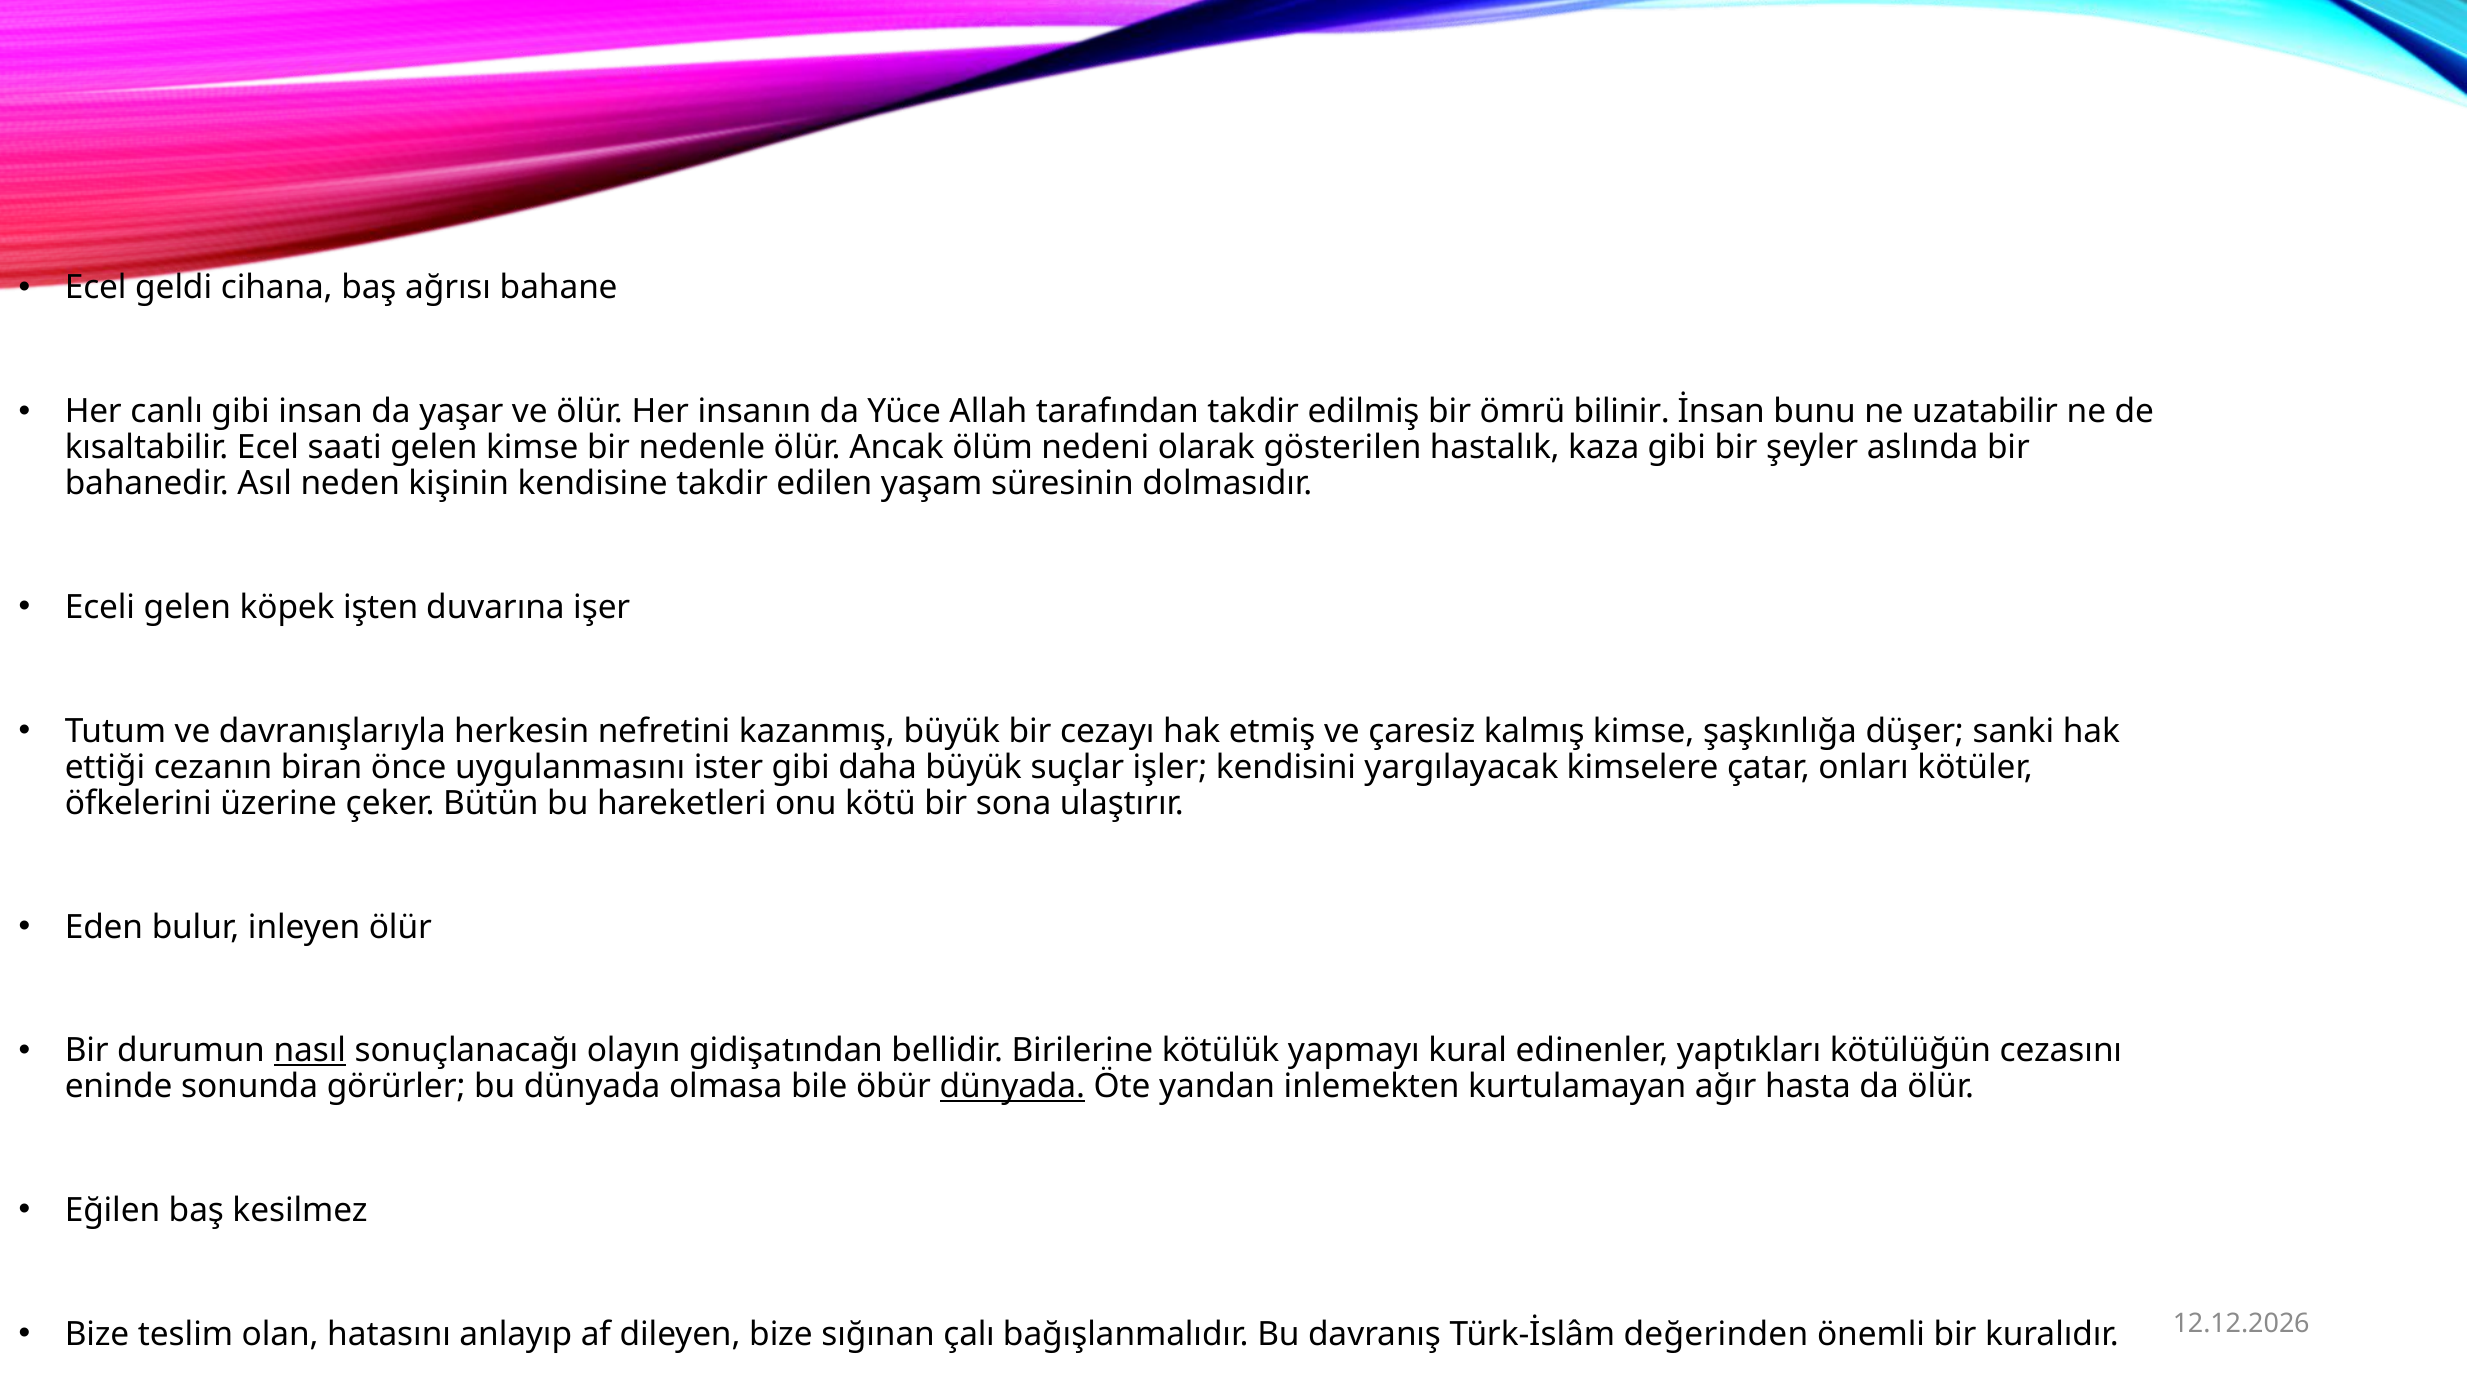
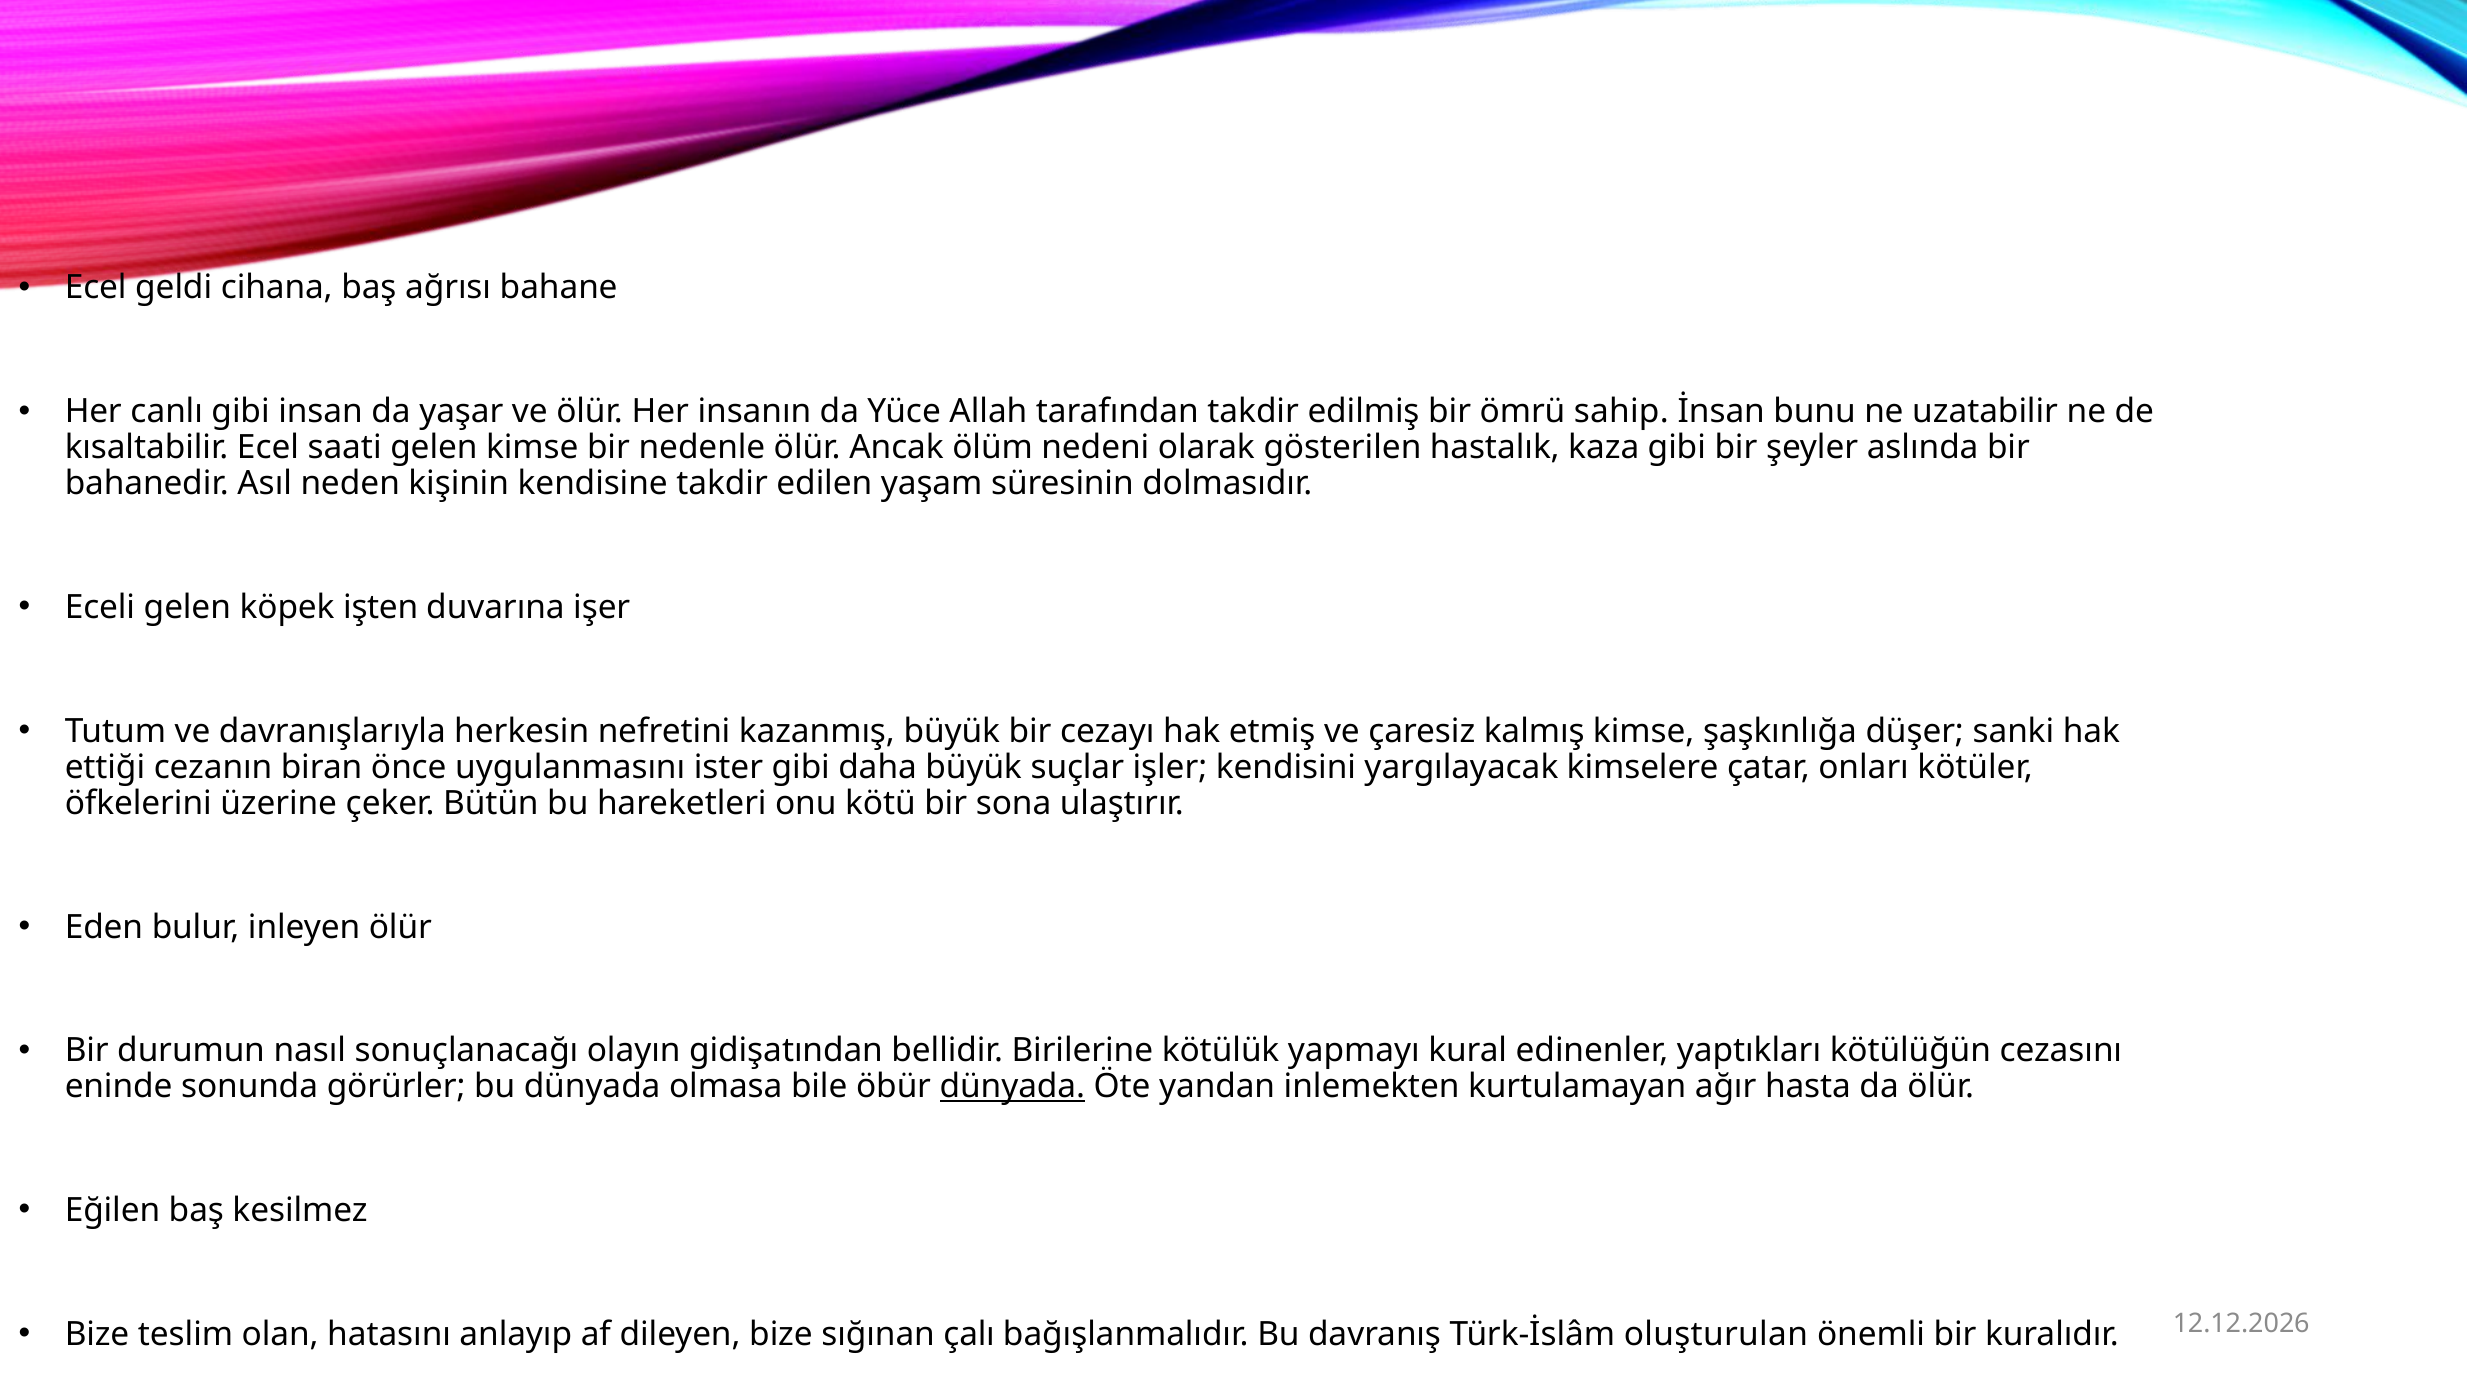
bilinir: bilinir -> sahip (1621, 411)
nasıl underline: present -> none (310, 1050)
değerinden: değerinden -> oluşturulan (1716, 1334)
